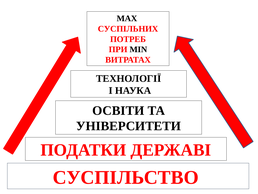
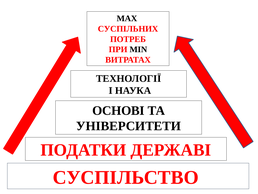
ОСВІТИ: ОСВІТИ -> ОСНОВІ (118, 110)
